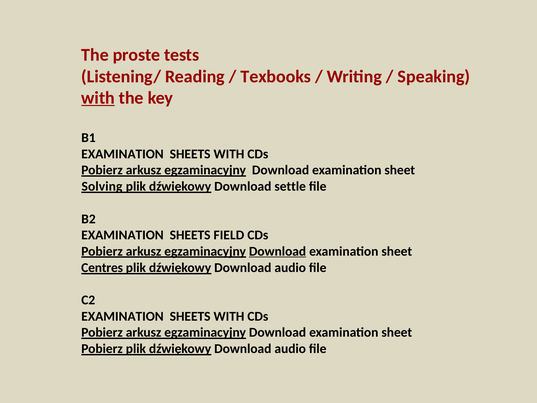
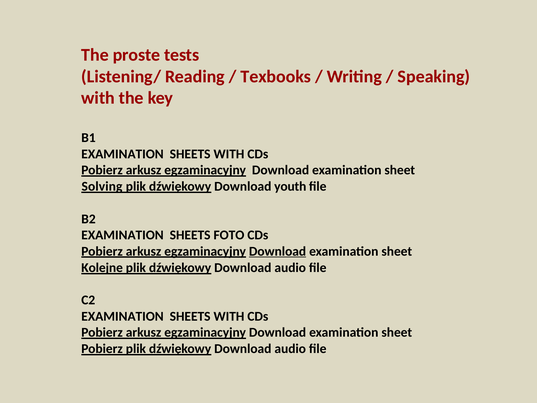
with underline: present -> none (98, 98)
settle: settle -> youth (290, 186)
FIELD: FIELD -> FOTO (229, 235)
Centres: Centres -> Kolejne (102, 268)
